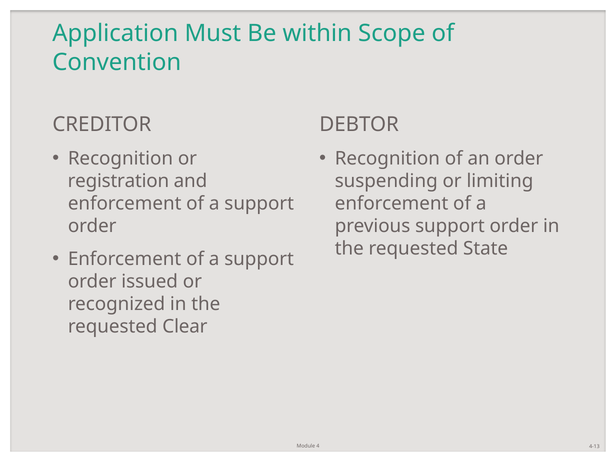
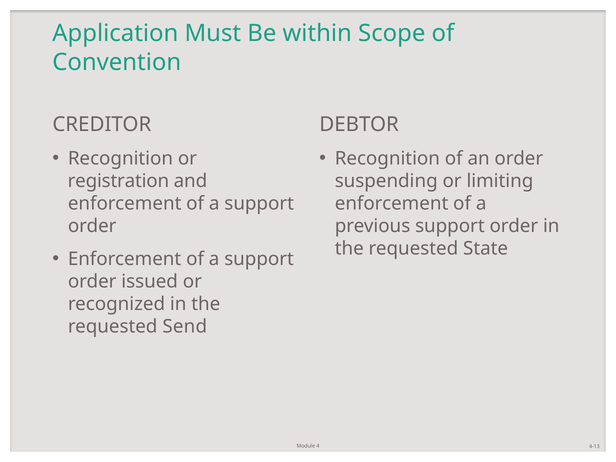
Clear: Clear -> Send (185, 327)
